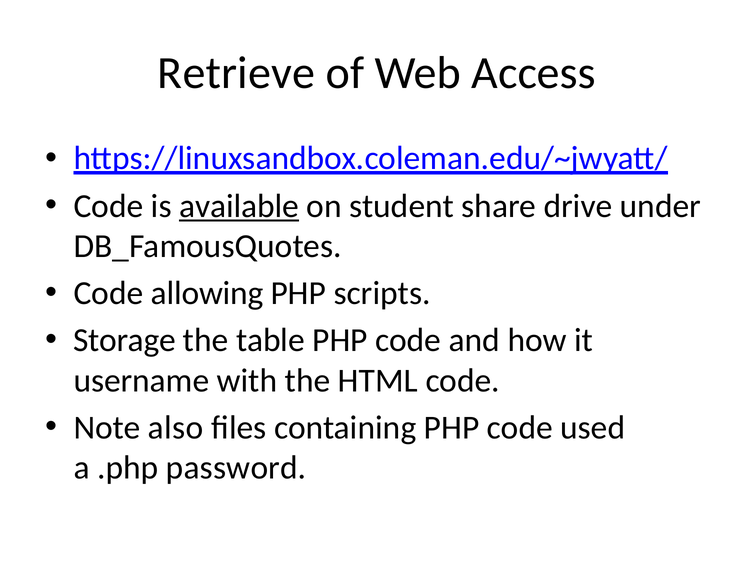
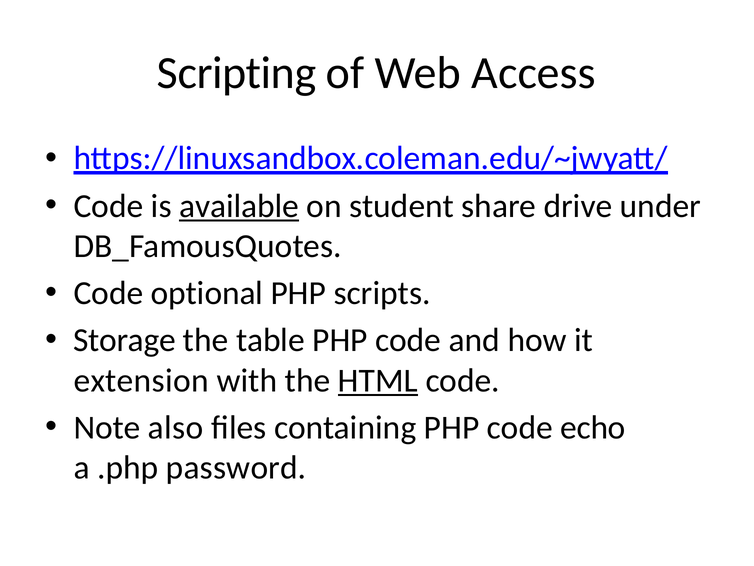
Retrieve: Retrieve -> Scripting (237, 73)
allowing: allowing -> optional (207, 293)
username: username -> extension (141, 380)
HTML underline: none -> present (378, 380)
used: used -> echo (593, 427)
